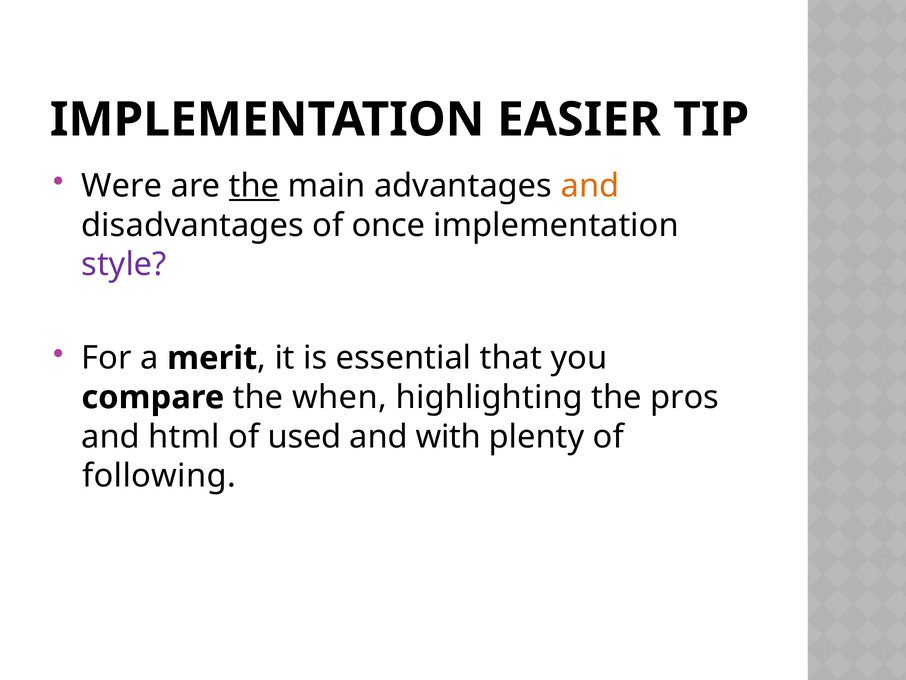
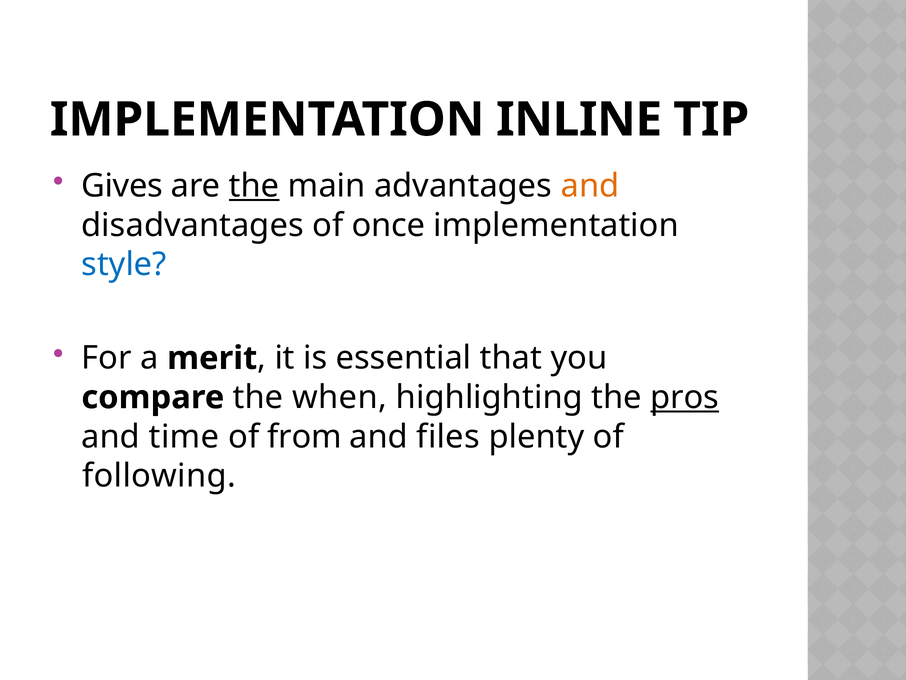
EASIER: EASIER -> INLINE (579, 120)
Were: Were -> Gives (122, 186)
style colour: purple -> blue (124, 264)
pros underline: none -> present (685, 397)
html: html -> time (184, 436)
used: used -> from (305, 436)
with: with -> files (448, 436)
